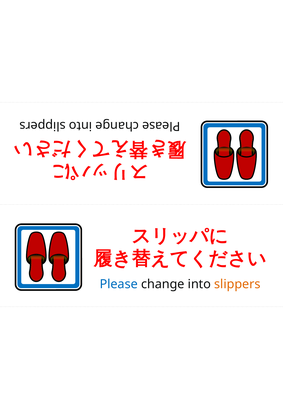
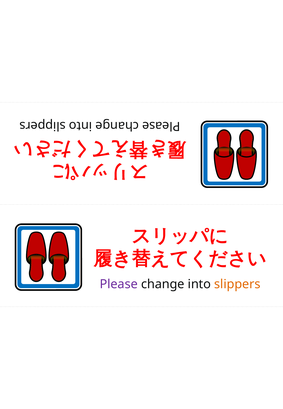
Please colour: blue -> purple (119, 284)
